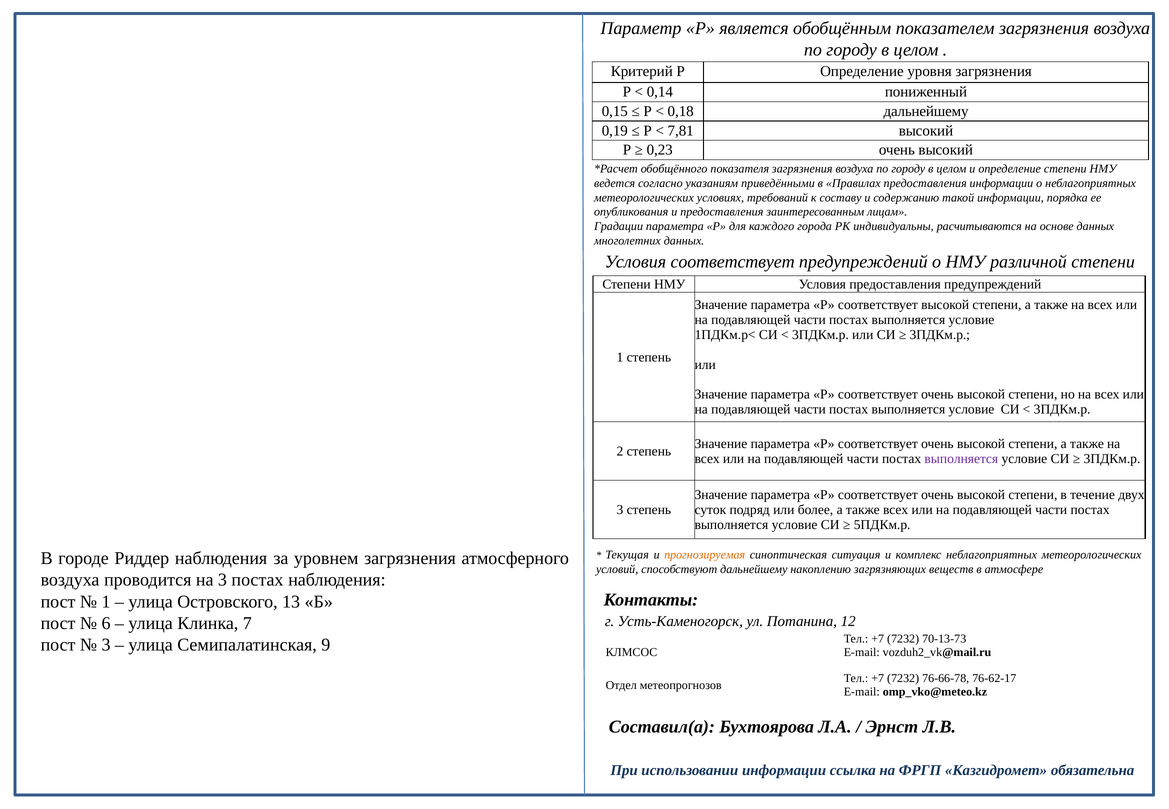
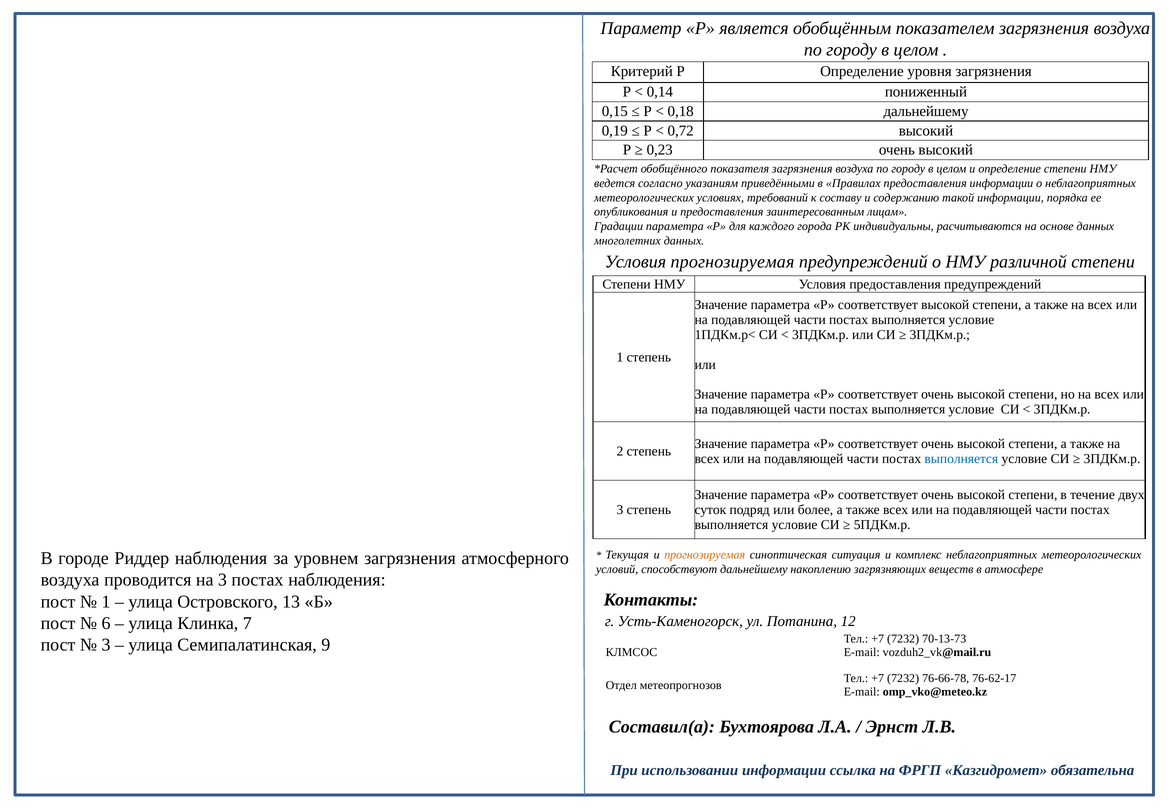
7,81: 7,81 -> 0,72 (681, 131)
Условия соответствует: соответствует -> прогнозируемая (732, 262)
выполняется colour: purple -> blue (961, 459)
